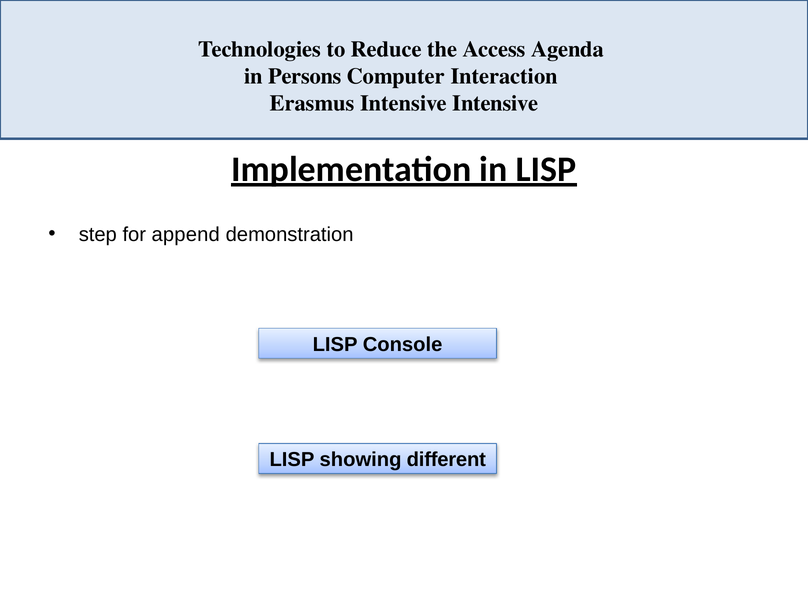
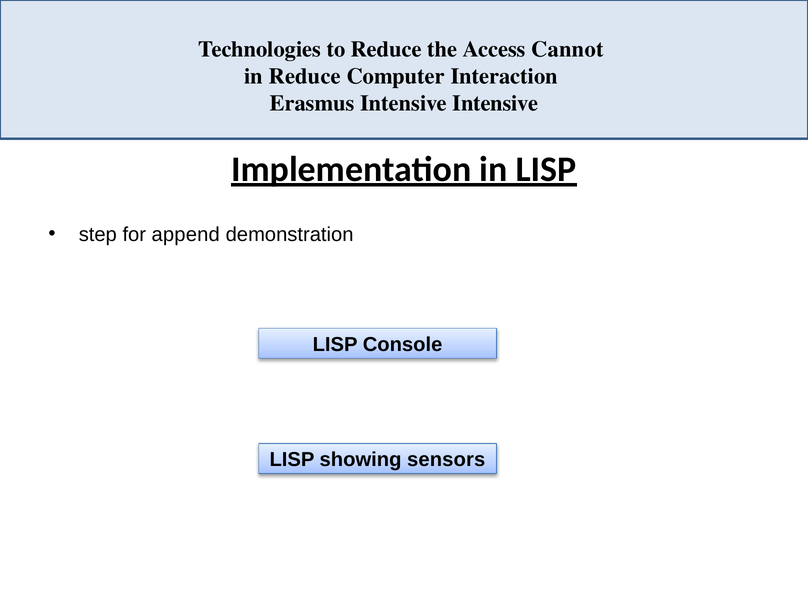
Agenda: Agenda -> Cannot (567, 49)
in Persons: Persons -> Reduce (305, 76)
different: different -> sensors (446, 460)
